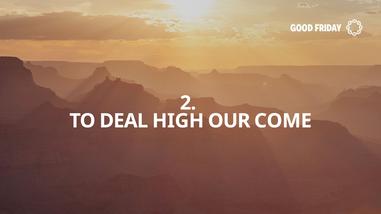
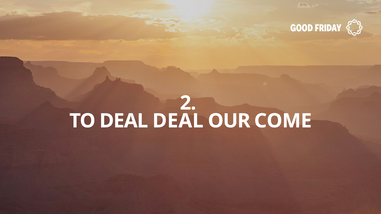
DEAL HIGH: HIGH -> DEAL (178, 121)
